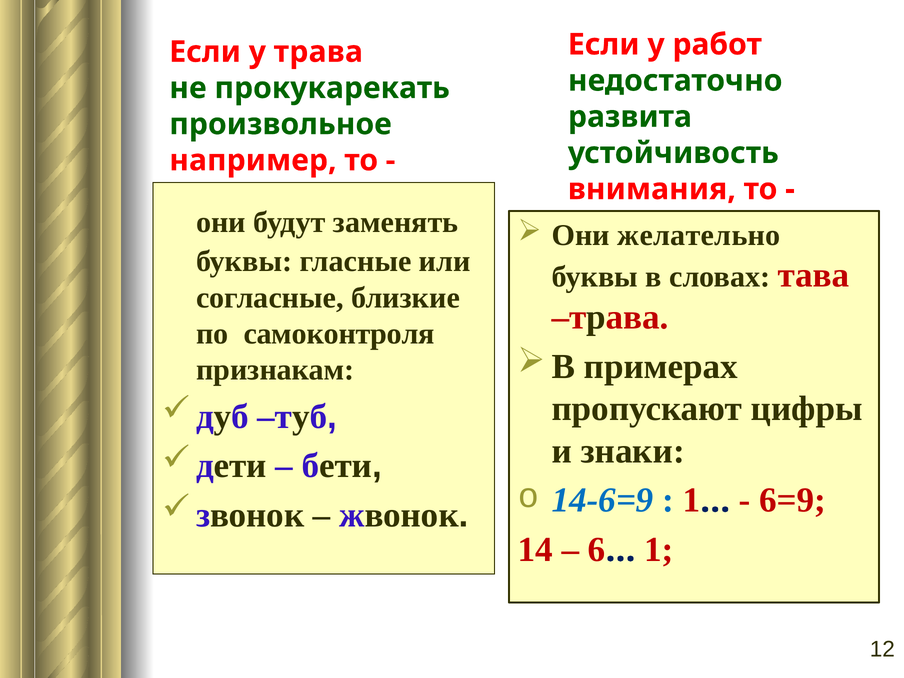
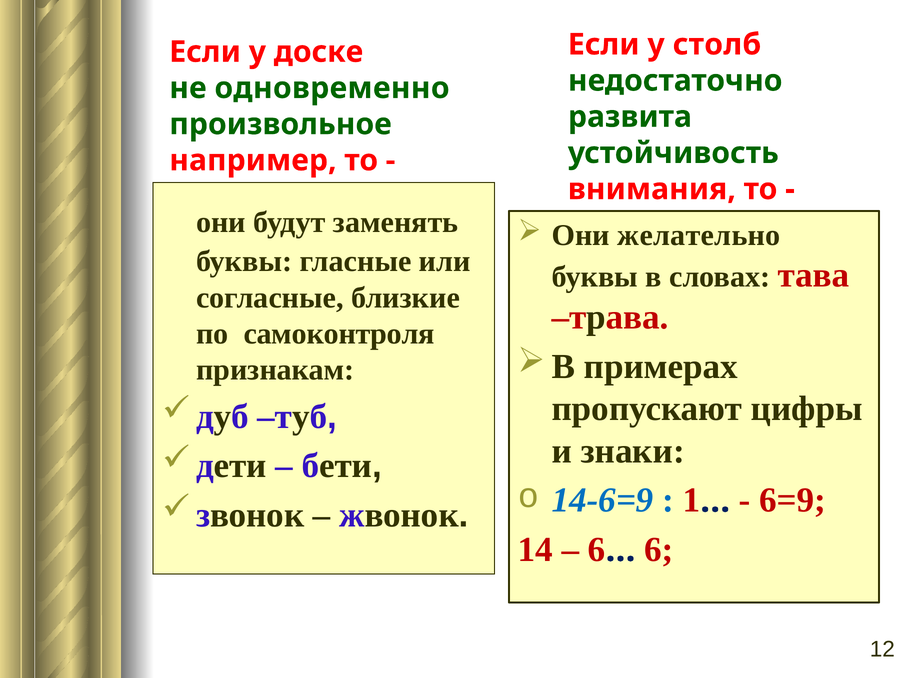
работ: работ -> столб (717, 45)
у трава: трава -> доске (319, 52)
прокукарекать: прокукарекать -> одновременно (332, 88)
1: 1 -> 6 (659, 549)
